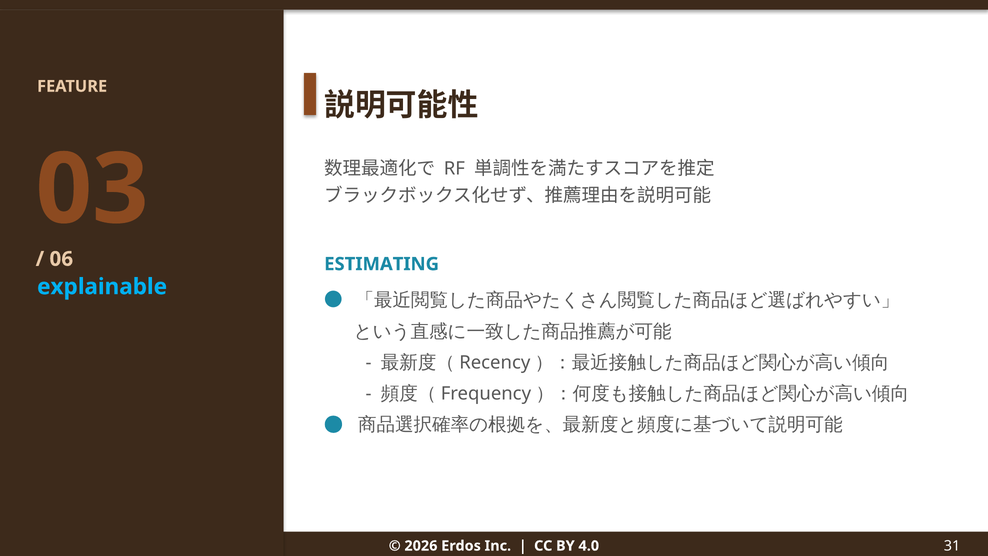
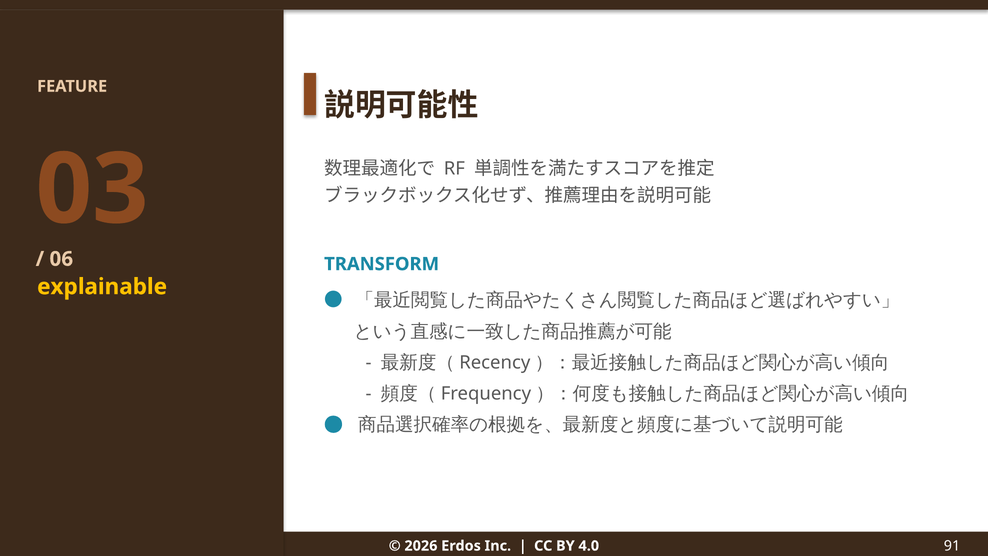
ESTIMATING: ESTIMATING -> TRANSFORM (382, 264)
explainable colour: light blue -> yellow (102, 287)
31: 31 -> 91 (952, 546)
